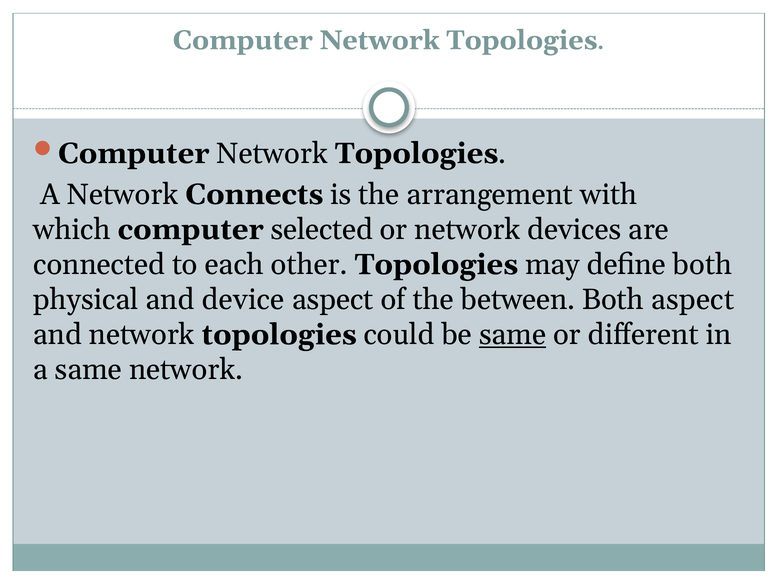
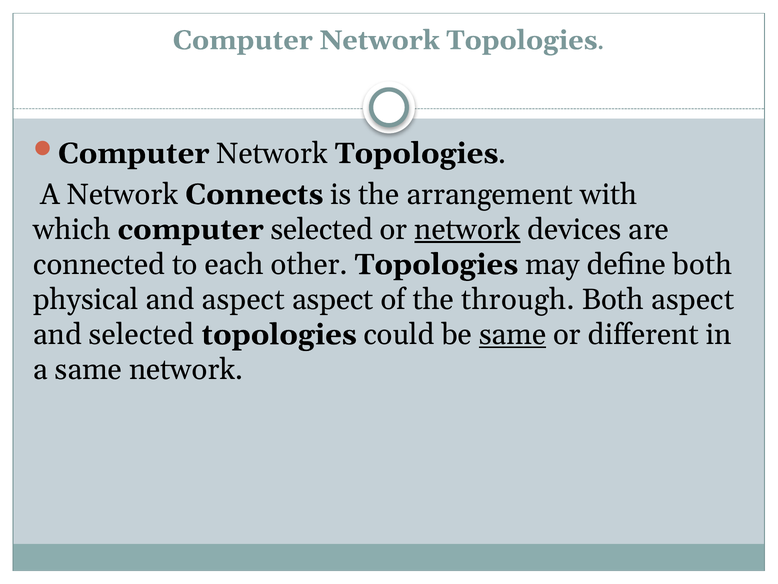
network underline: none -> present (467, 229)
and device: device -> aspect (243, 299)
between: between -> through (518, 299)
and network: network -> selected (142, 334)
